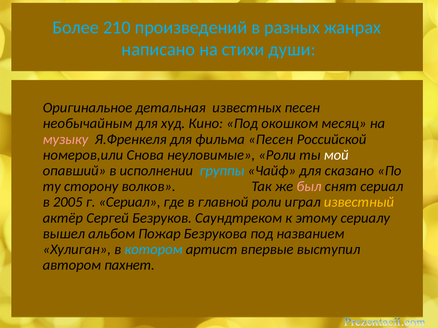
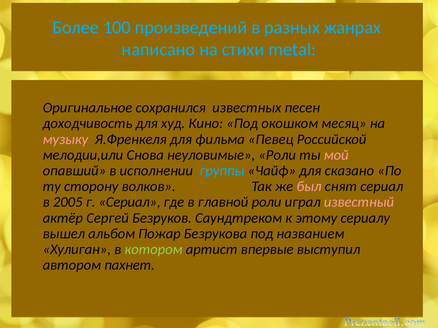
210: 210 -> 100 (117, 28)
души: души -> metal (292, 49)
детальная: детальная -> сохранился (171, 108)
необычайным: необычайным -> доходчивость (88, 124)
фильма Песен: Песен -> Певец (271, 139)
номеров,или: номеров,или -> мелодии,или (83, 155)
мой colour: white -> pink (336, 155)
известный colour: yellow -> pink (359, 202)
котором colour: light blue -> light green (154, 250)
